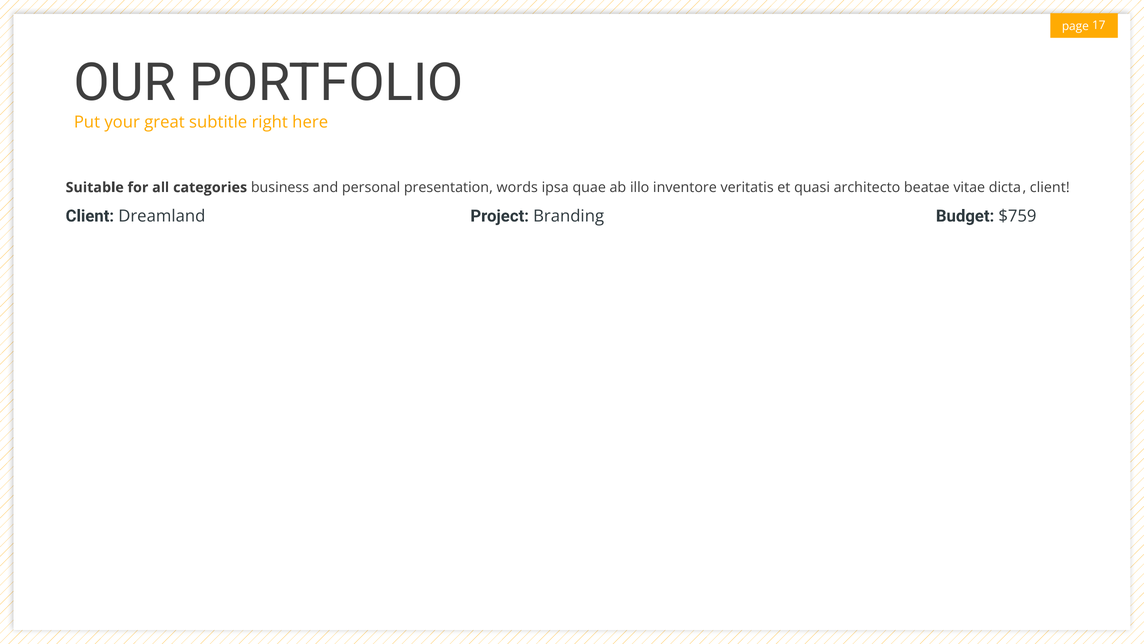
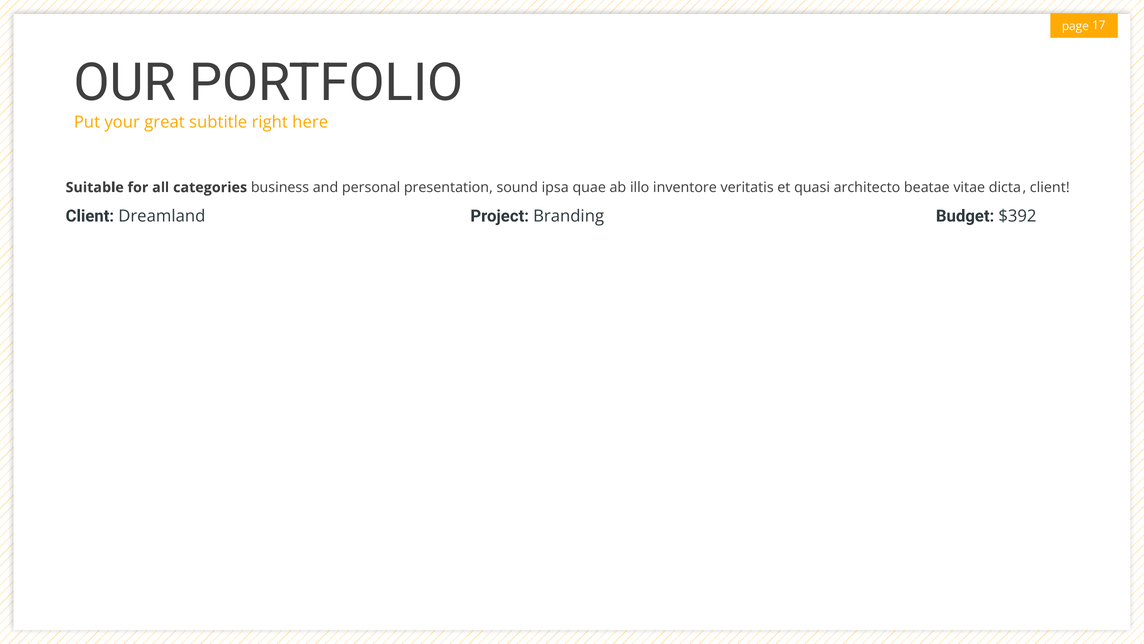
words: words -> sound (517, 187)
$759: $759 -> $392 (1017, 216)
